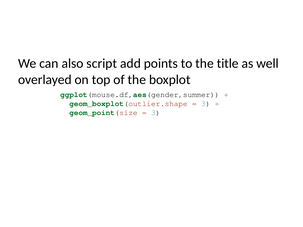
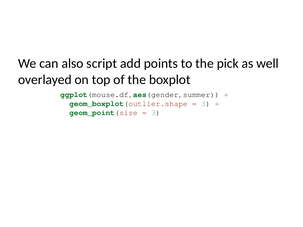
title: title -> pick (228, 64)
